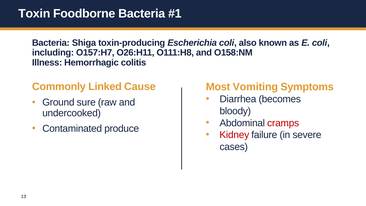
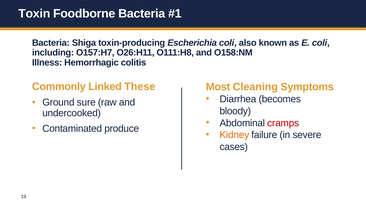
Cause: Cause -> These (140, 87)
Vomiting: Vomiting -> Cleaning (255, 87)
Kidney colour: red -> orange (234, 135)
